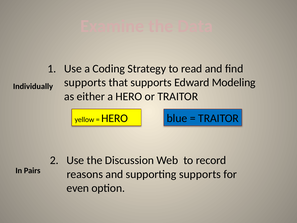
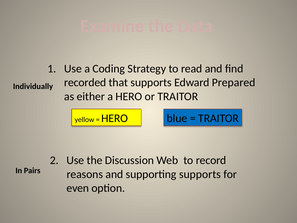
supports: supports -> recorded (85, 82)
Modeling: Modeling -> Prepared (234, 82)
